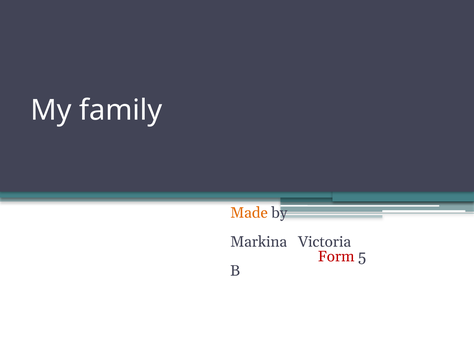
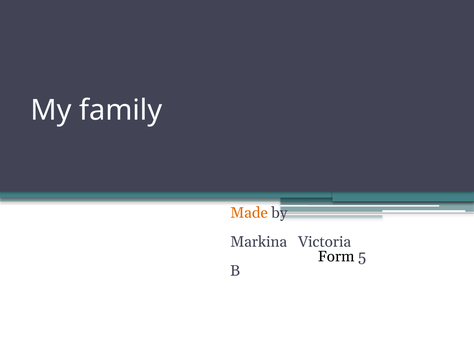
Form colour: red -> black (336, 257)
